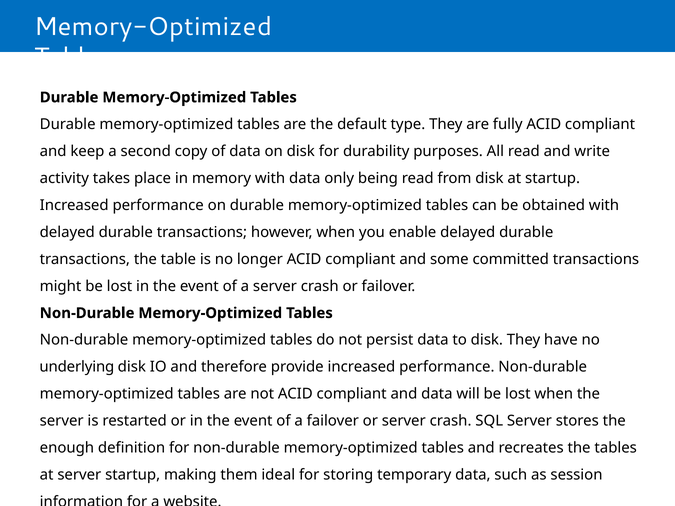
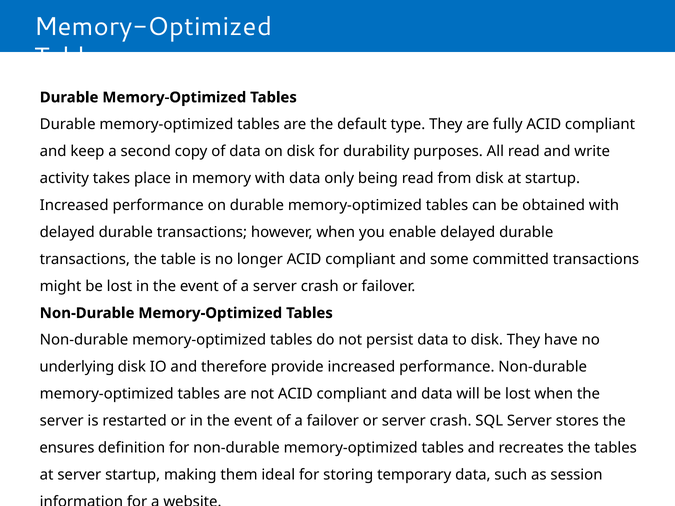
enough: enough -> ensures (67, 448)
